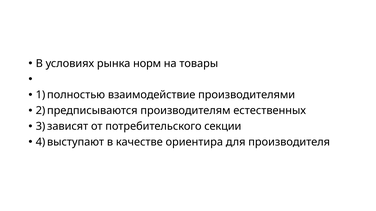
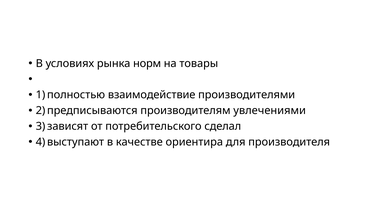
естественных: естественных -> увлечениями (270, 111)
секции: секции -> сделал (223, 127)
